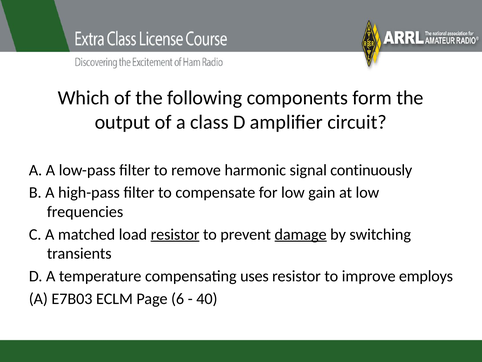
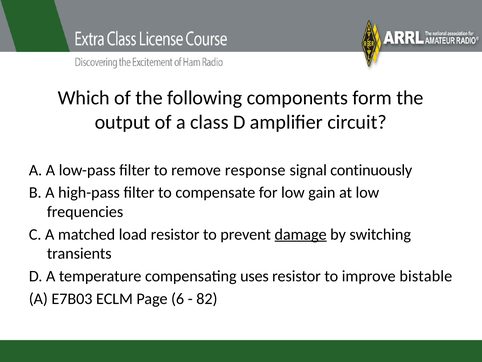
harmonic: harmonic -> response (255, 170)
resistor underline: present -> none (175, 234)
employs: employs -> bistable (426, 276)
40: 40 -> 82 (207, 298)
